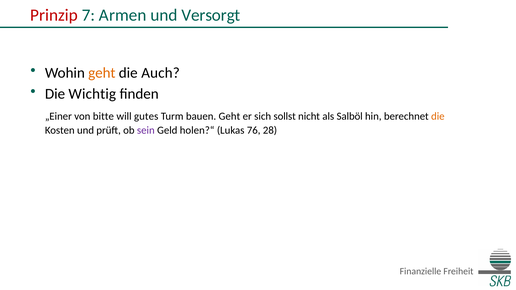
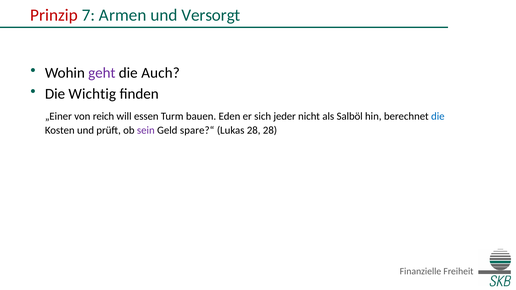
geht colour: orange -> purple (102, 73)
bitte: bitte -> reich (103, 117)
gutes: gutes -> essen (146, 117)
bauen Geht: Geht -> Eden (229, 117)
sollst: sollst -> jeder (285, 117)
die colour: orange -> blue (438, 117)
holen?“: holen?“ -> spare?“ (197, 130)
Lukas 76: 76 -> 28 (254, 130)
